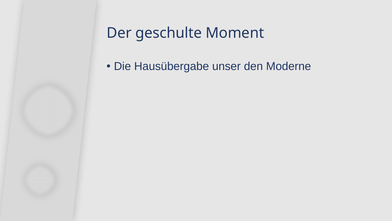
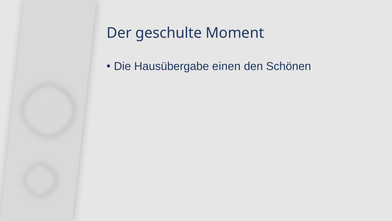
unser: unser -> einen (226, 66)
Moderne: Moderne -> Schönen (289, 66)
